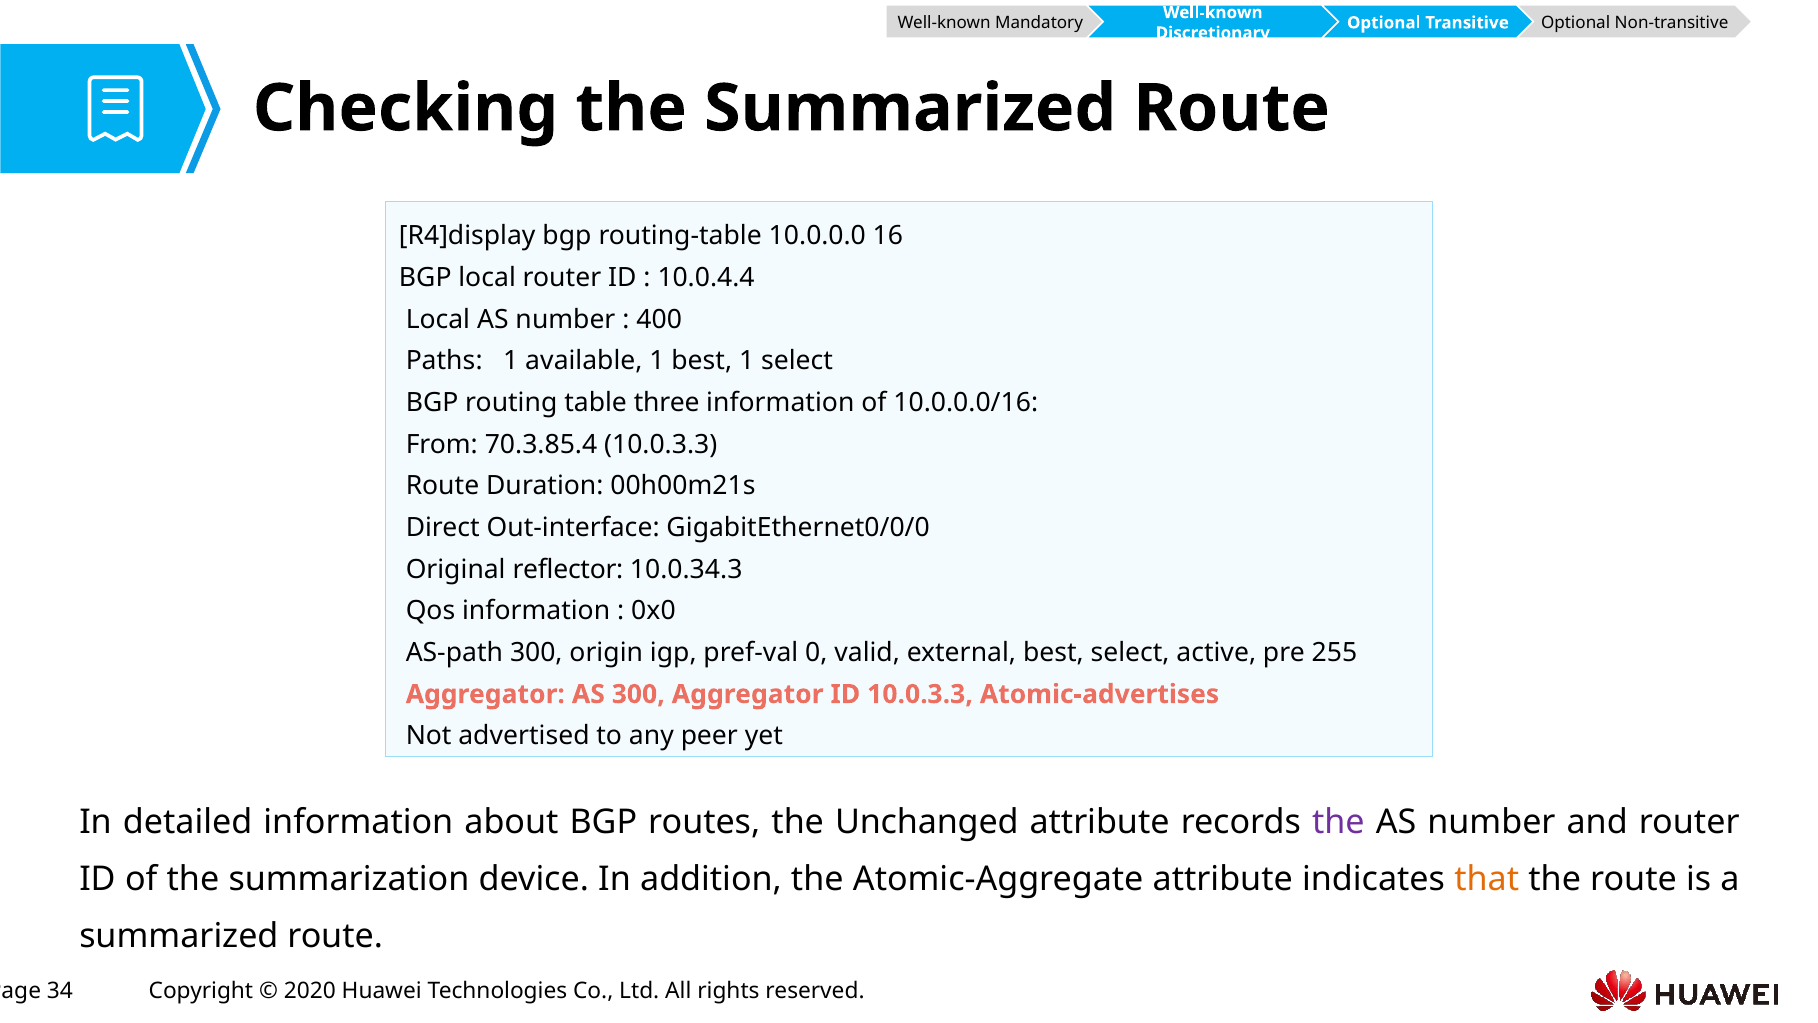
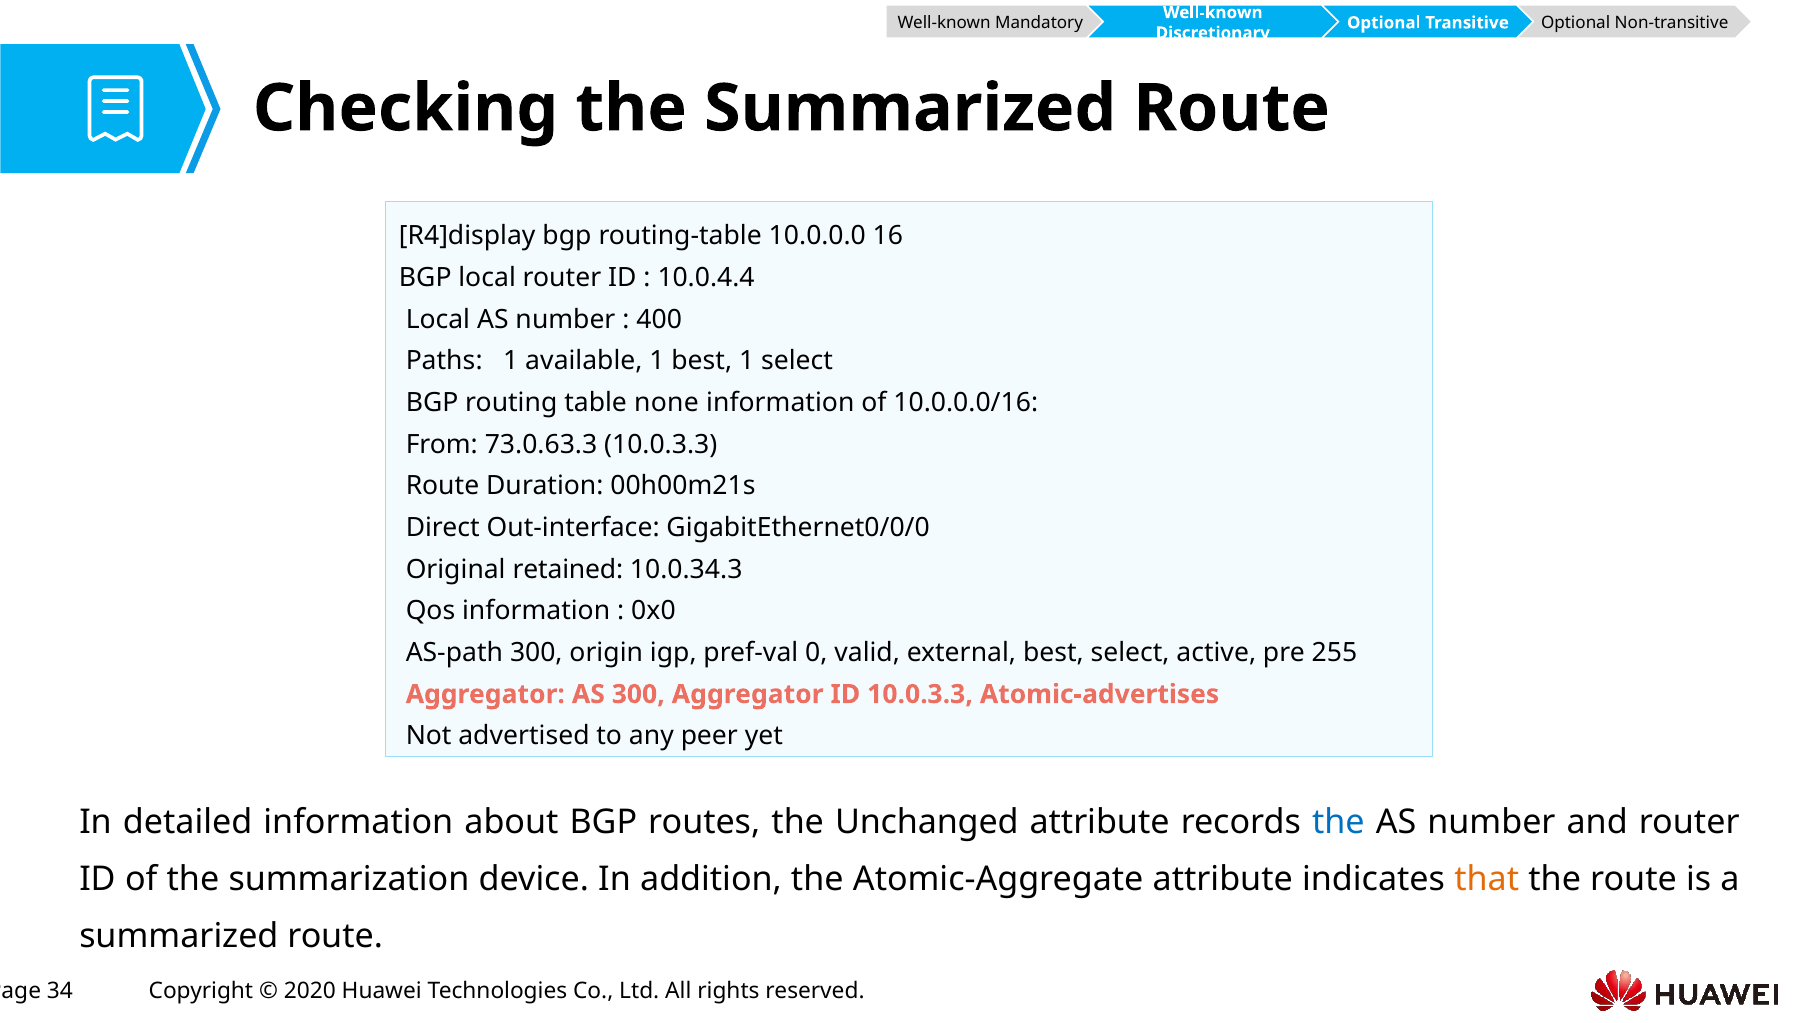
three: three -> none (666, 402)
70.3.85.4: 70.3.85.4 -> 73.0.63.3 (541, 444)
reflector: reflector -> retained (568, 569)
the colour: purple -> blue (1338, 822)
